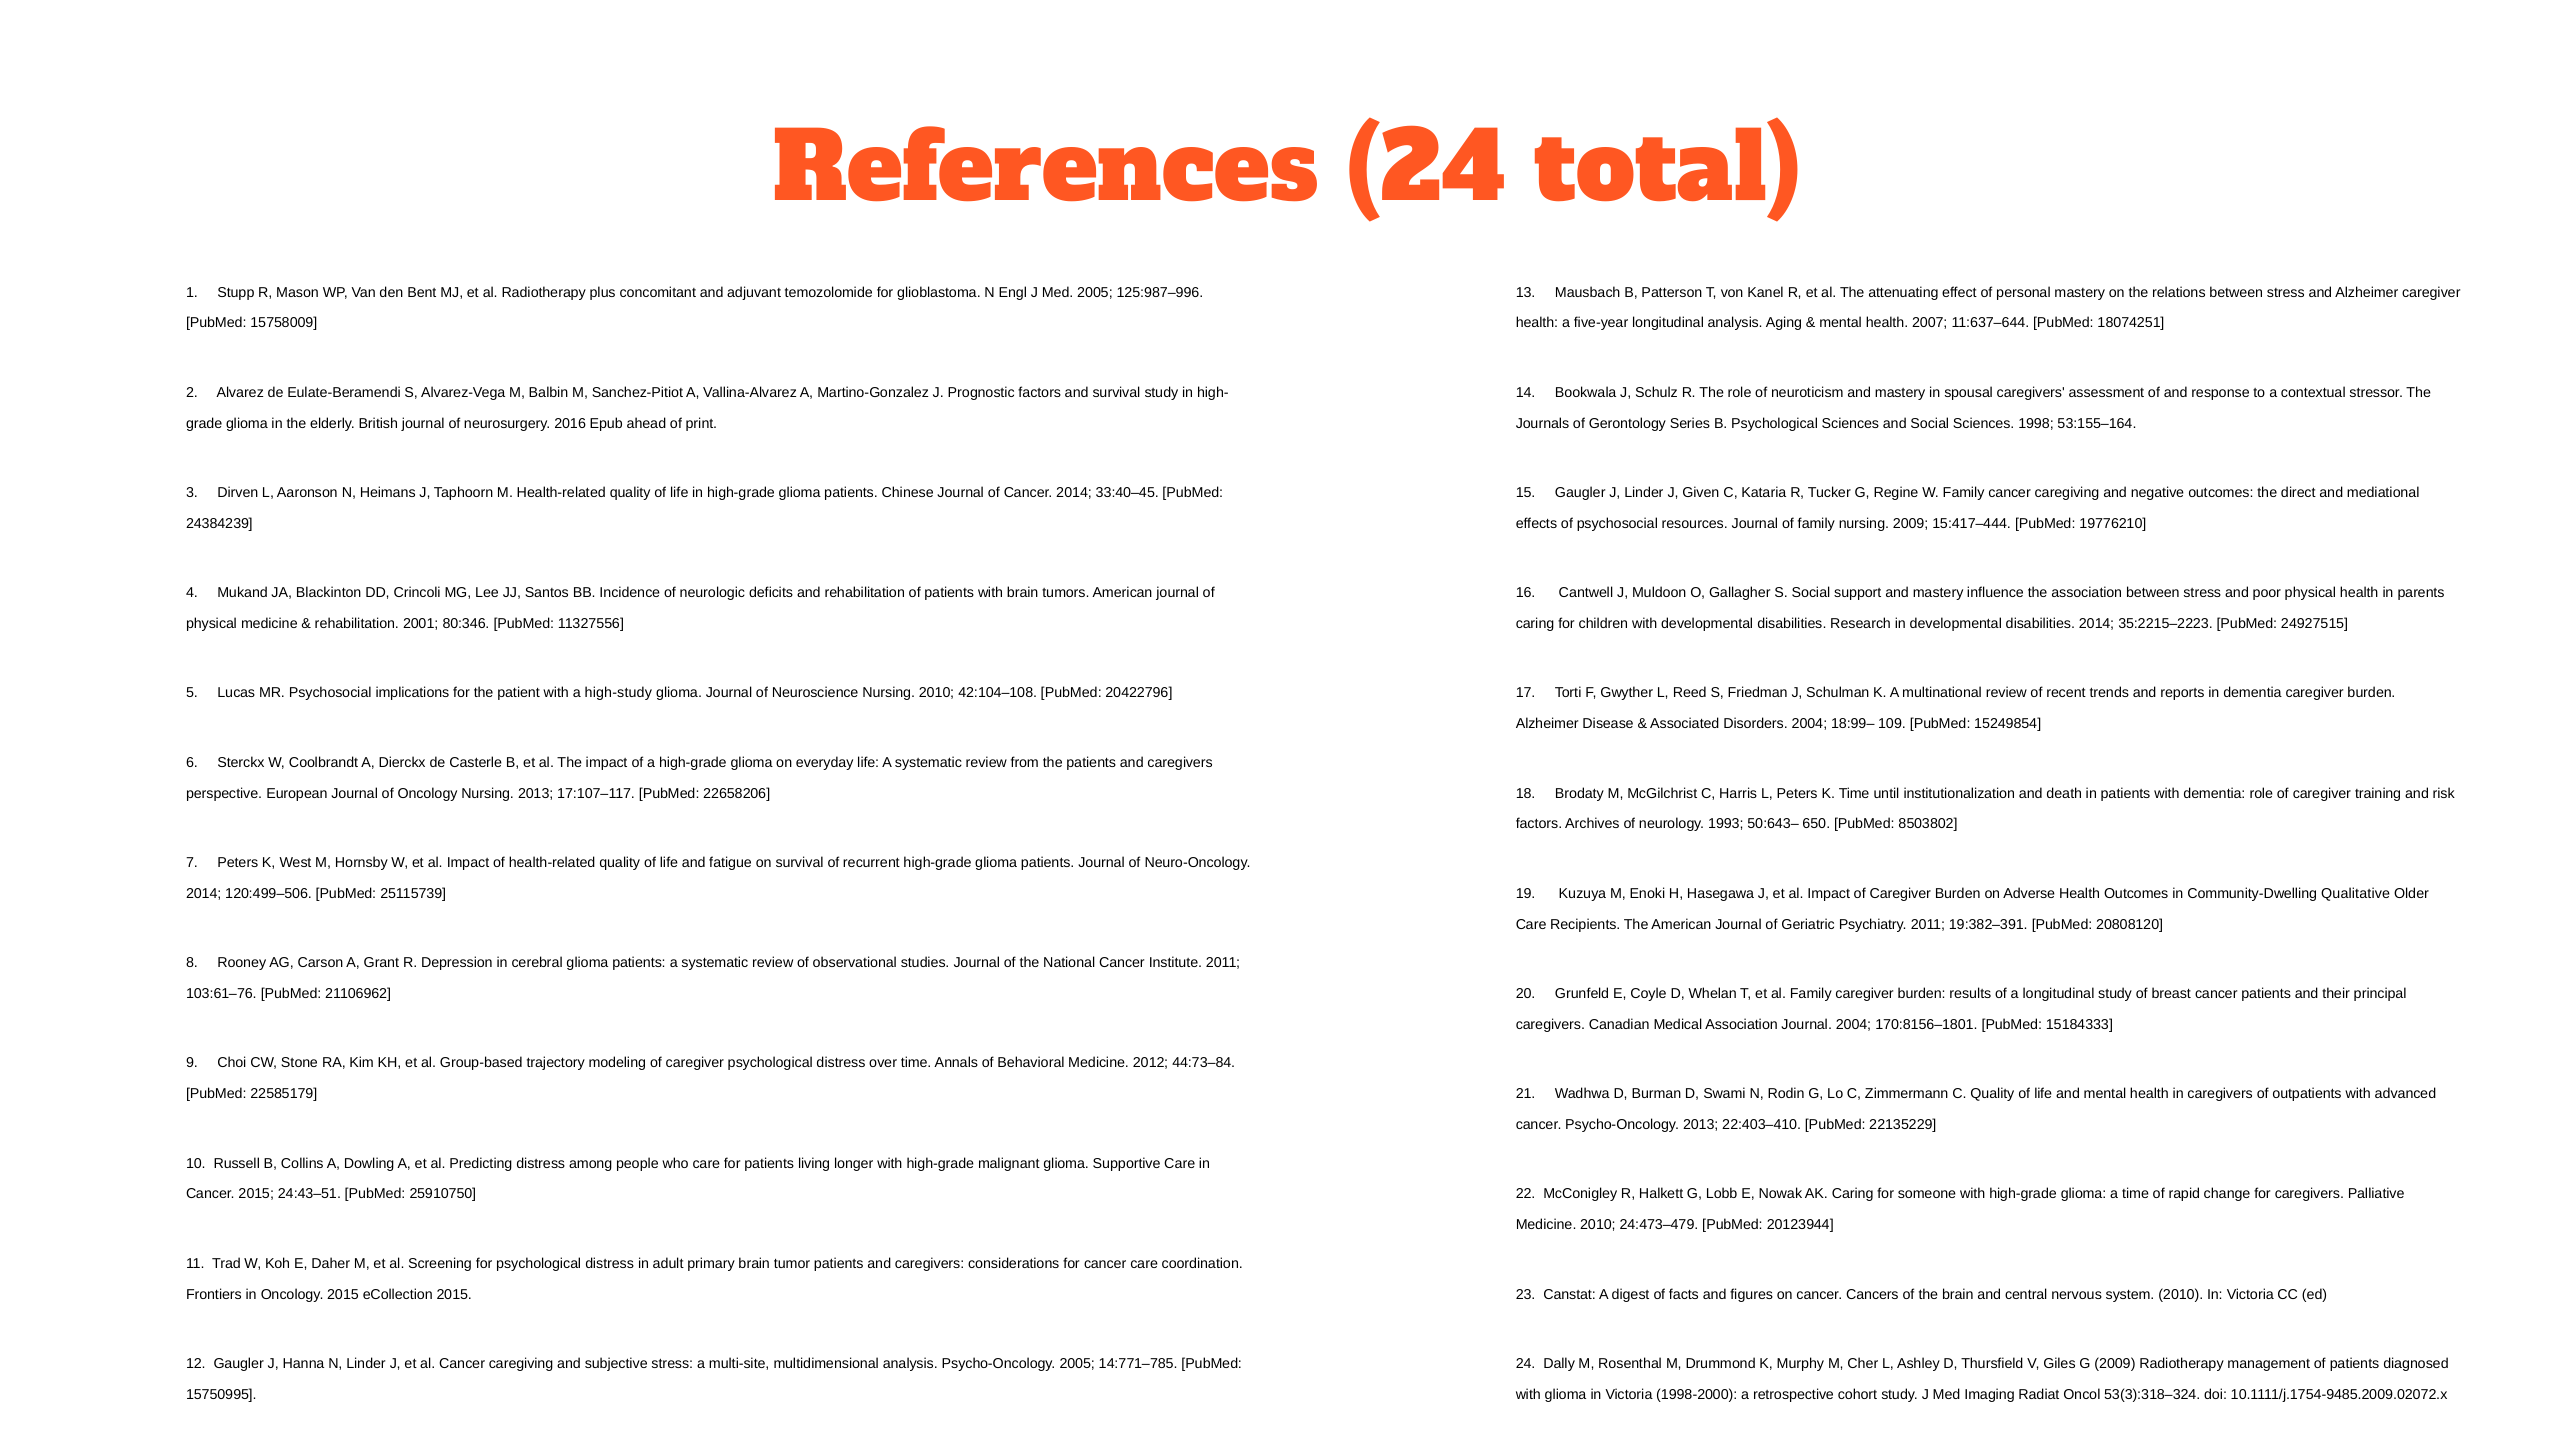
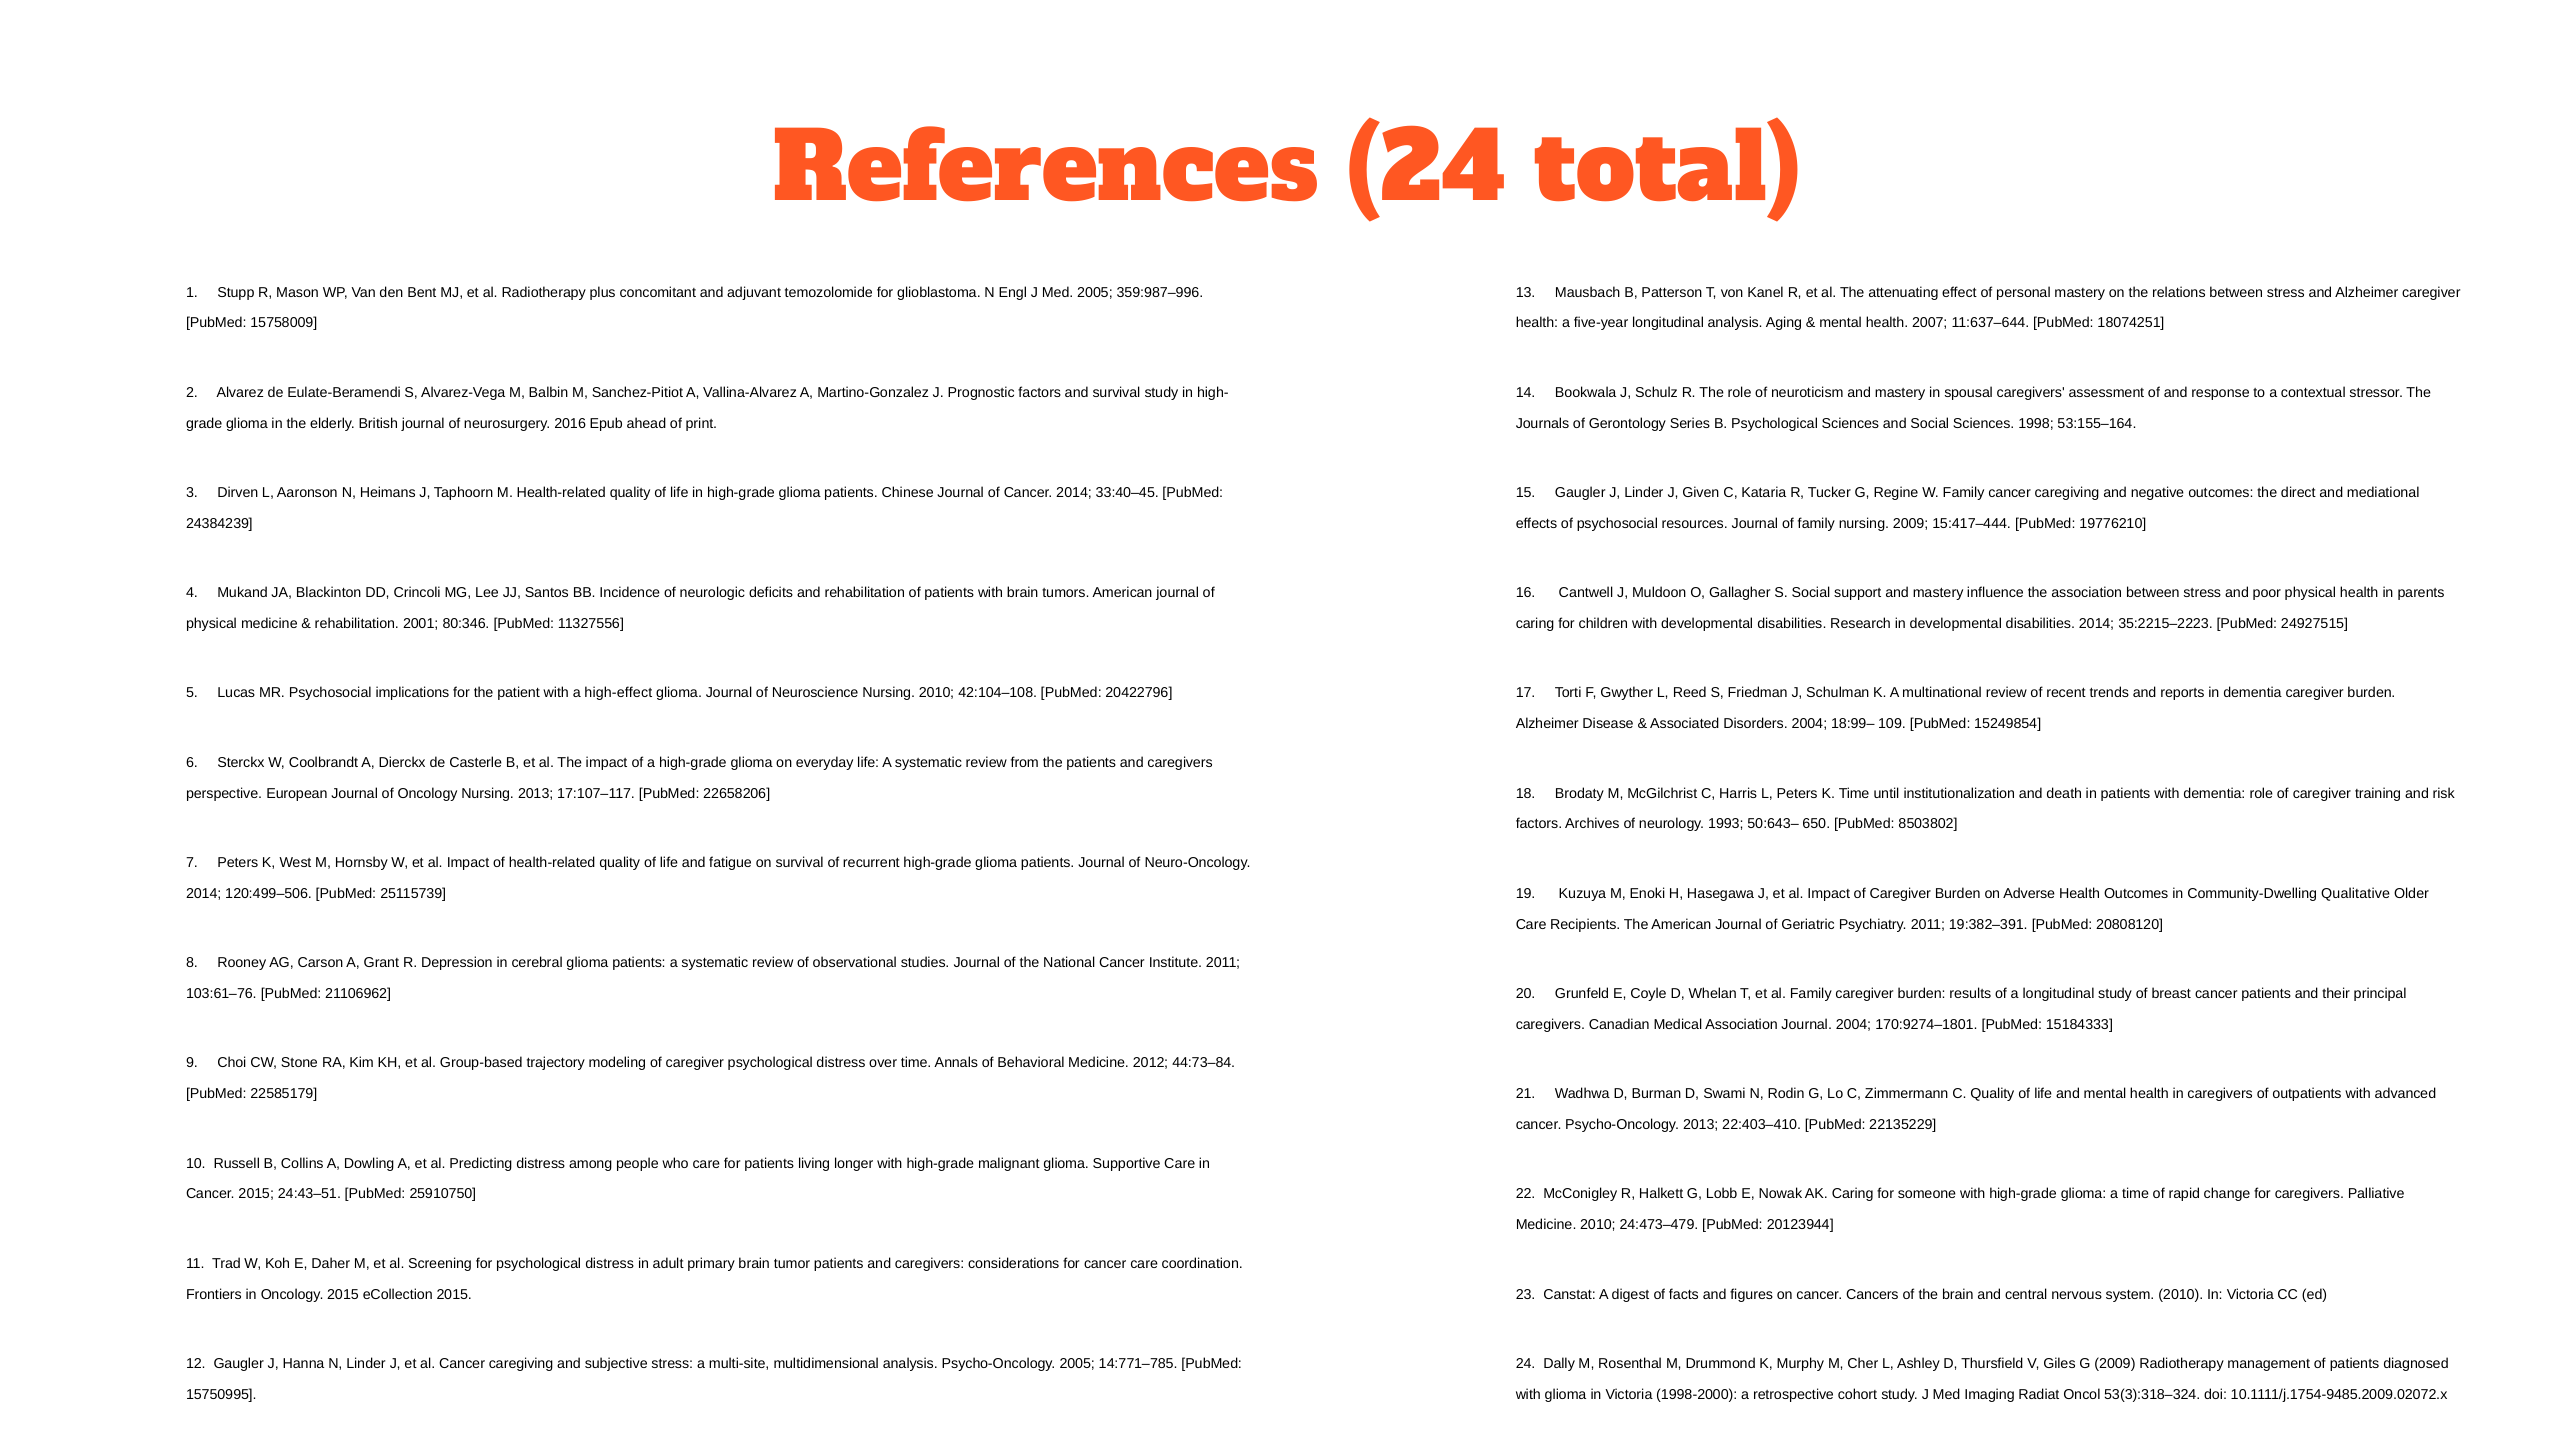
125:987–996: 125:987–996 -> 359:987–996 (1160, 292)
high-study: high-study -> high-effect (618, 693)
170:8156–1801: 170:8156–1801 -> 170:9274–1801 (1926, 1025)
